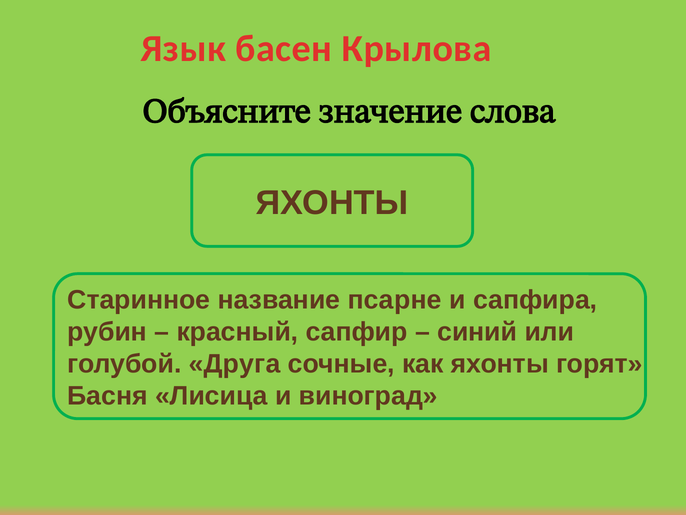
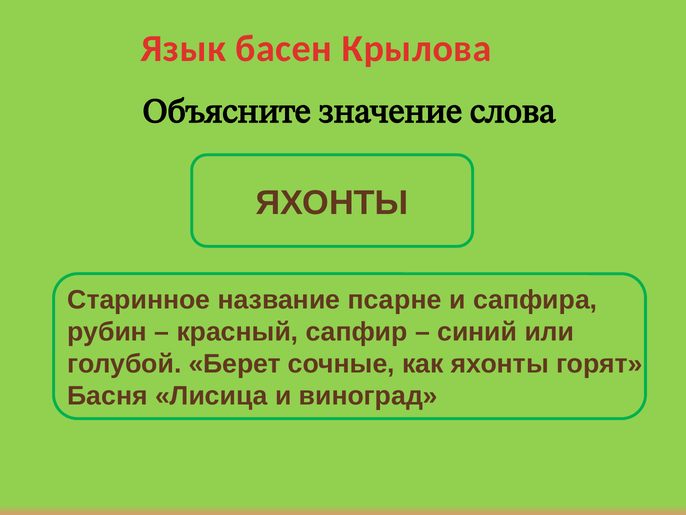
Друга: Друга -> Берет (235, 364)
